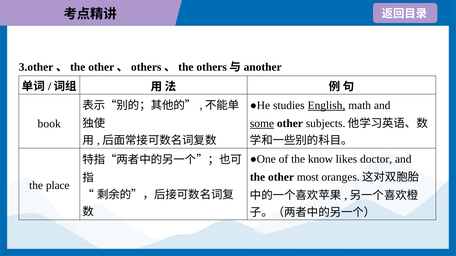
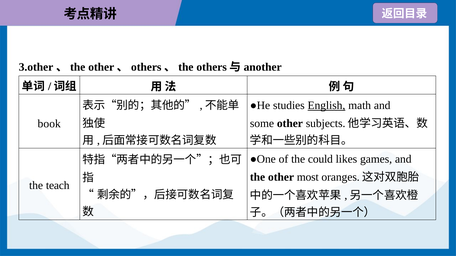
some underline: present -> none (262, 124)
know: know -> could (320, 160)
doctor: doctor -> games (376, 160)
place: place -> teach (58, 186)
